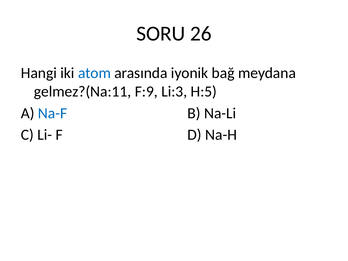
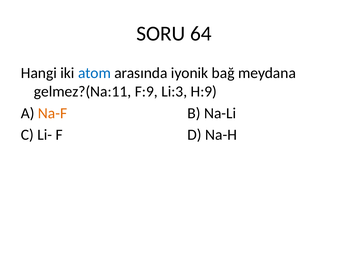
26: 26 -> 64 (201, 34)
H:5: H:5 -> H:9 (204, 92)
Na-F colour: blue -> orange (53, 113)
